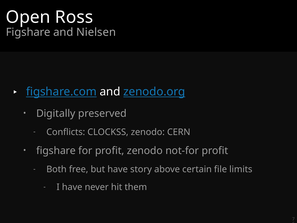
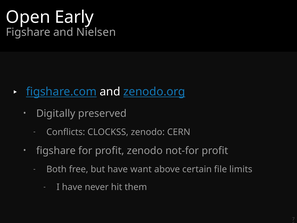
Ross: Ross -> Early (74, 17)
story: story -> want (141, 169)
